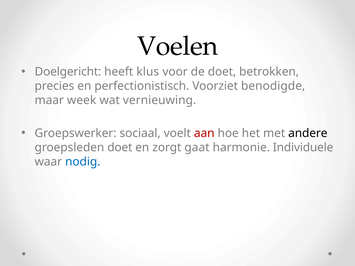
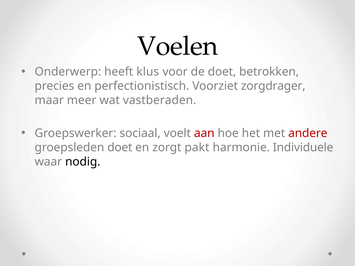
Doelgericht: Doelgericht -> Onderwerp (68, 72)
benodigde: benodigde -> zorgdrager (273, 86)
week: week -> meer (82, 100)
vernieuwing: vernieuwing -> vastberaden (160, 100)
andere colour: black -> red (308, 133)
gaat: gaat -> pakt (197, 148)
nodig colour: blue -> black (83, 162)
